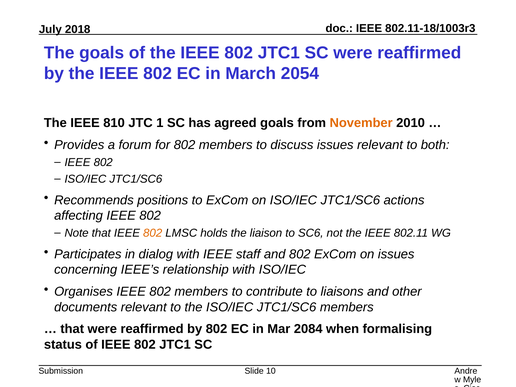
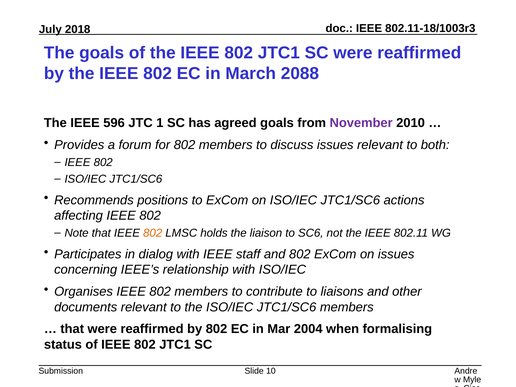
2054: 2054 -> 2088 (300, 73)
810: 810 -> 596 (114, 123)
November colour: orange -> purple (361, 123)
2084: 2084 -> 2004 (308, 329)
